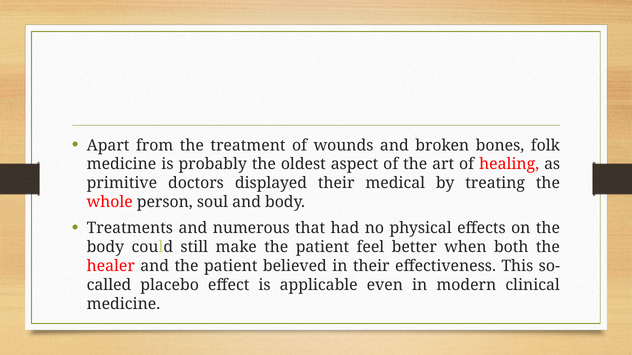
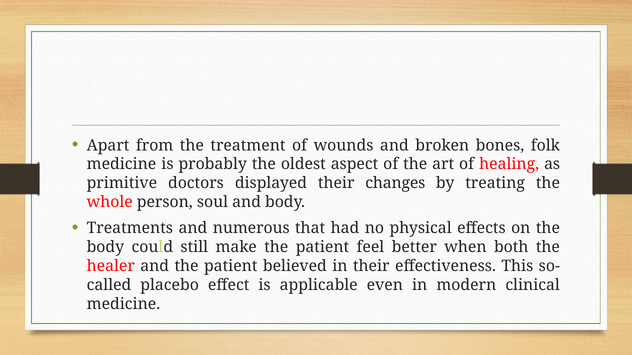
medical: medical -> changes (395, 183)
